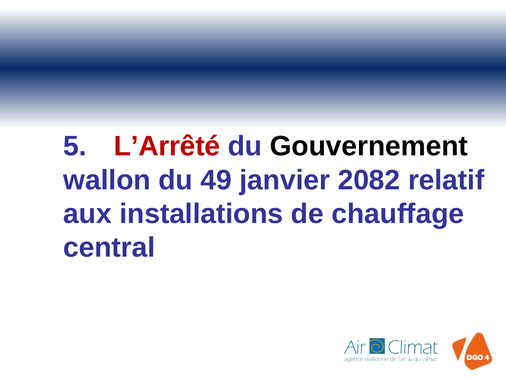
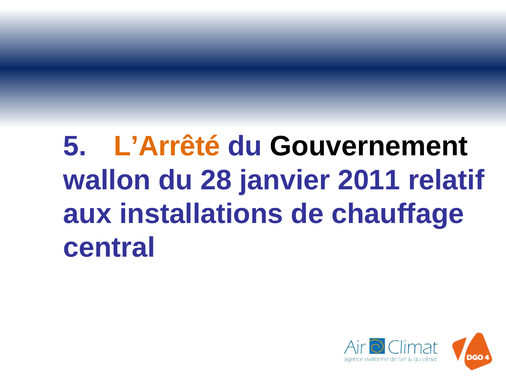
L’Arrêté colour: red -> orange (167, 146)
49: 49 -> 28 (216, 180)
2082: 2082 -> 2011 (369, 180)
